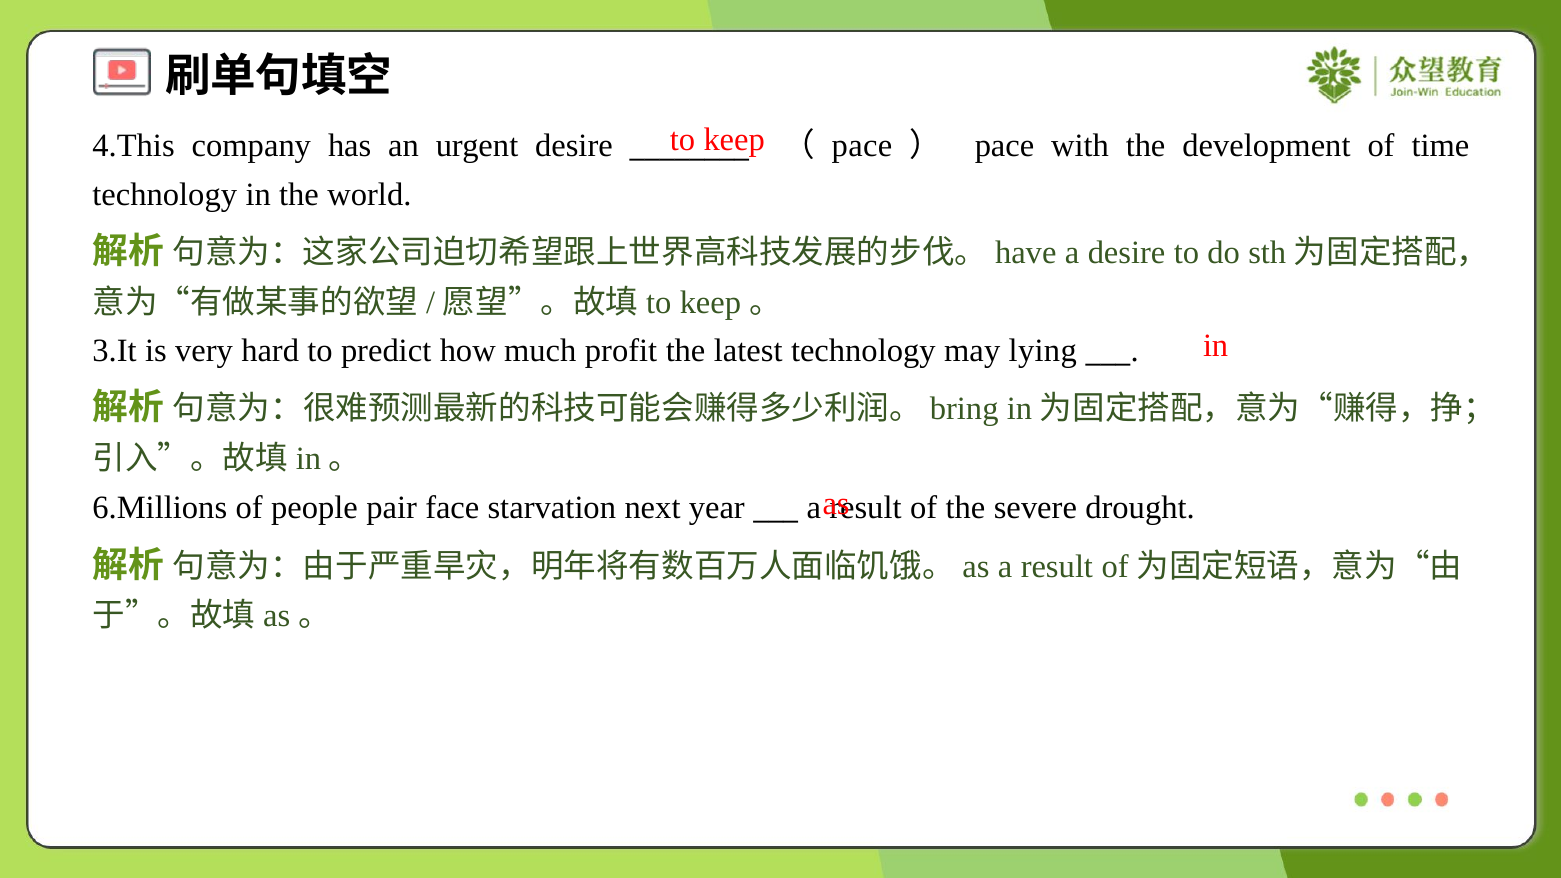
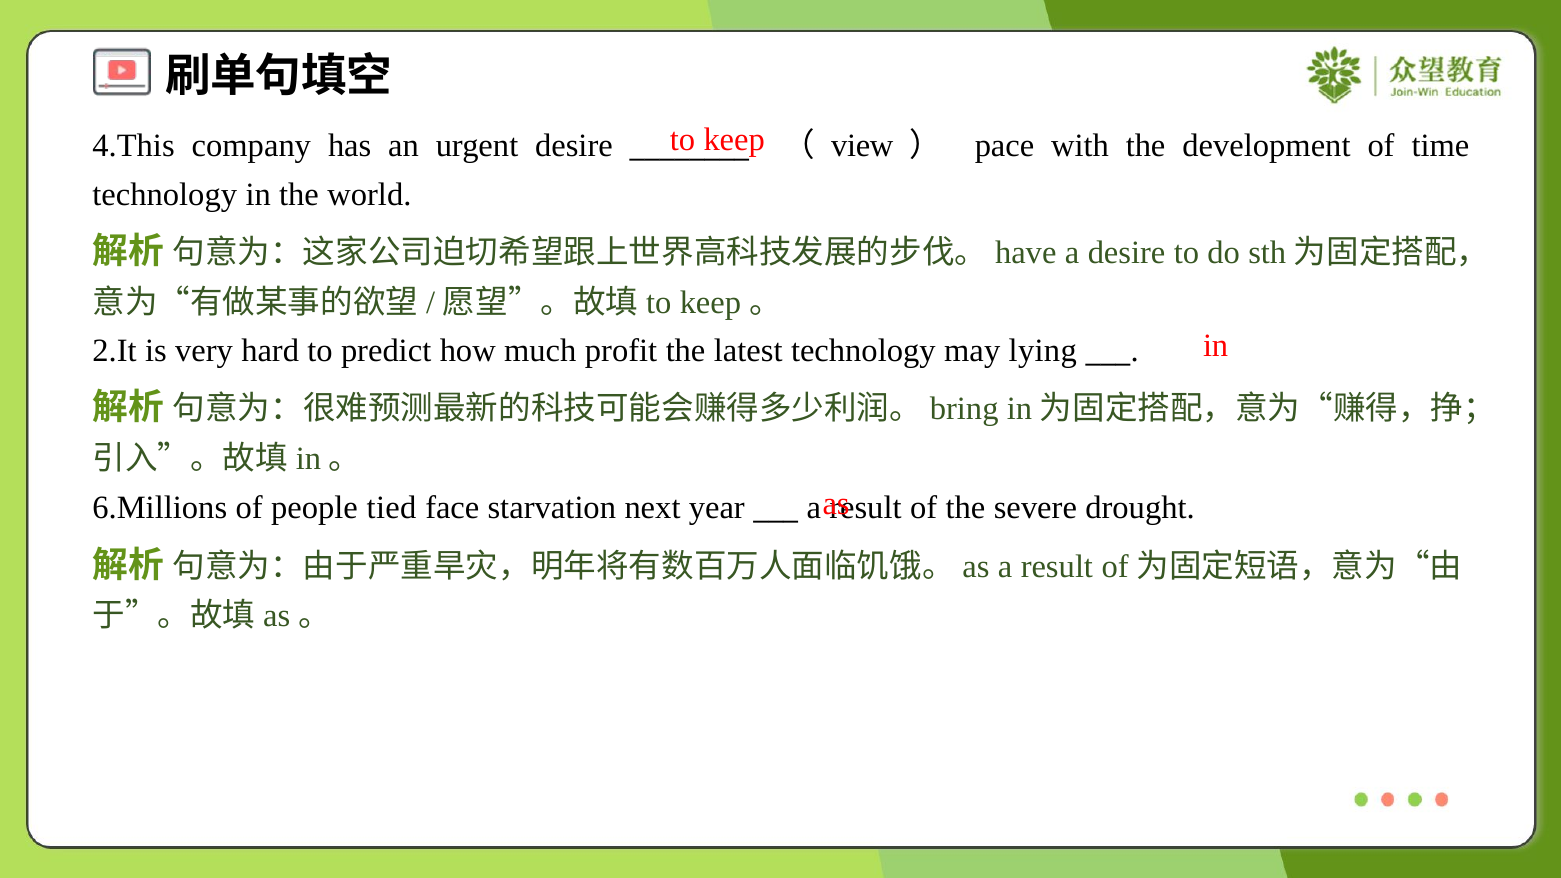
pace: pace -> view (862, 146)
3.It: 3.It -> 2.It (115, 350)
pair: pair -> tied (392, 508)
